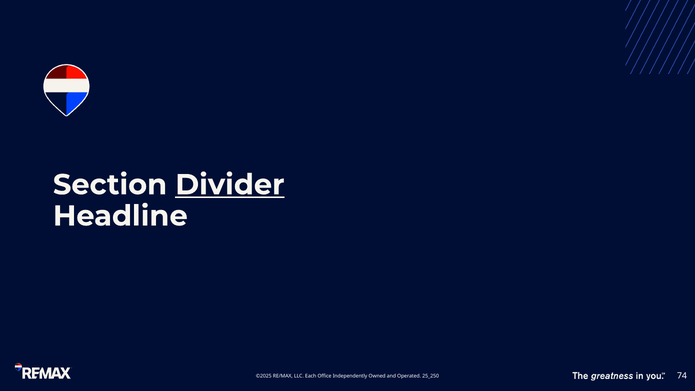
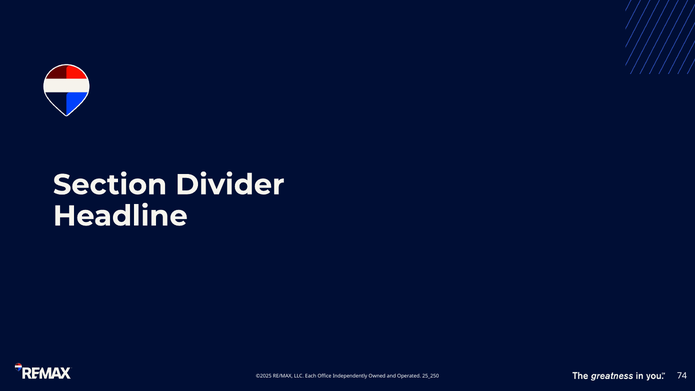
Divider underline: present -> none (230, 185)
